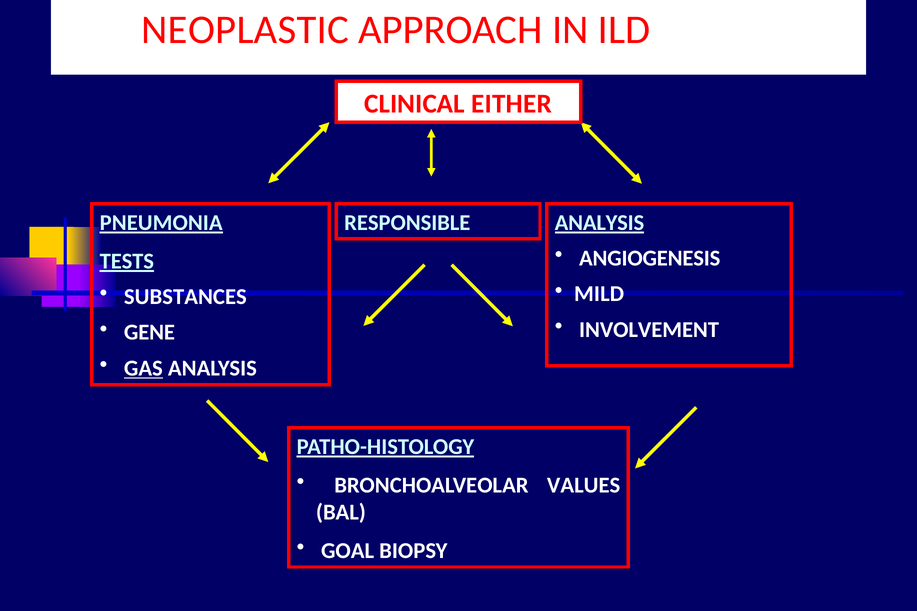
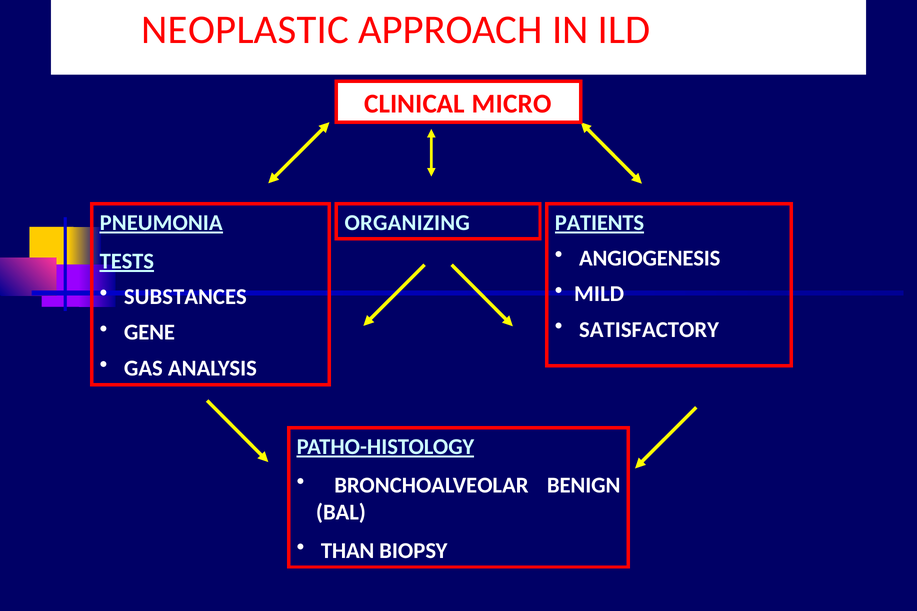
EITHER: EITHER -> MICRO (512, 104)
RESPONSIBLE: RESPONSIBLE -> ORGANIZING (407, 223)
ANALYSIS: ANALYSIS -> PATIENTS (599, 223)
INVOLVEMENT: INVOLVEMENT -> SATISFACTORY (649, 330)
GAS underline: present -> none (143, 368)
VALUES: VALUES -> BENIGN (584, 486)
GOAL: GOAL -> THAN (348, 551)
